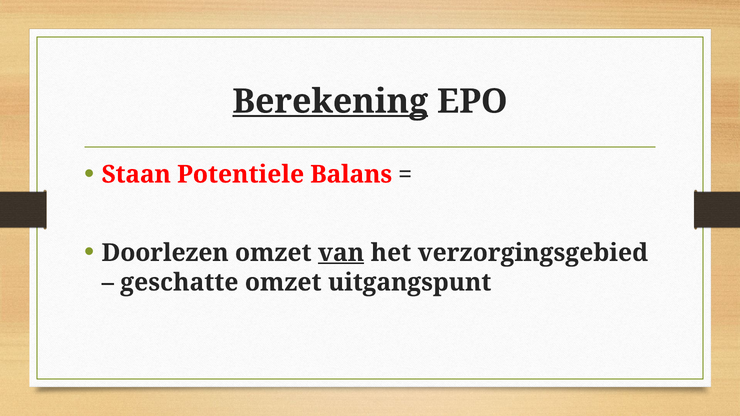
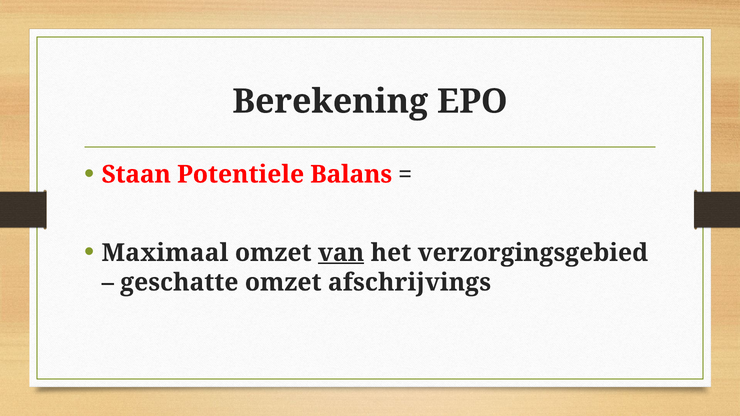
Berekening underline: present -> none (330, 102)
Doorlezen: Doorlezen -> Maximaal (165, 253)
uitgangspunt: uitgangspunt -> afschrijvings (409, 283)
